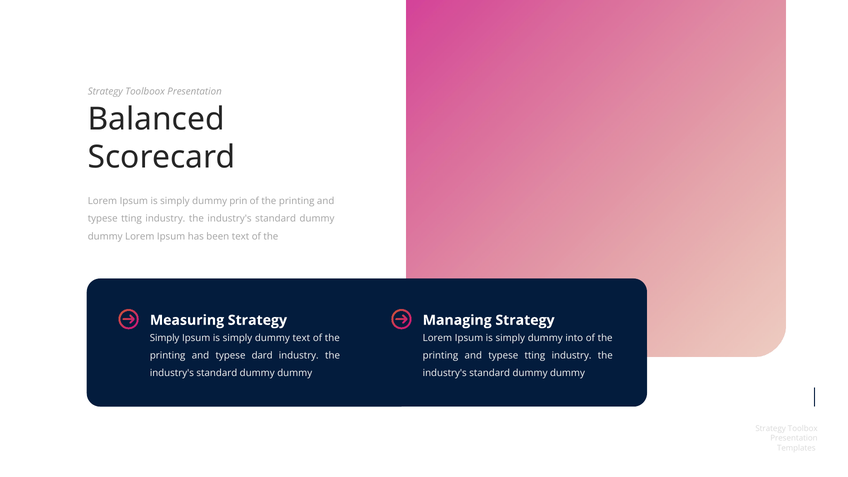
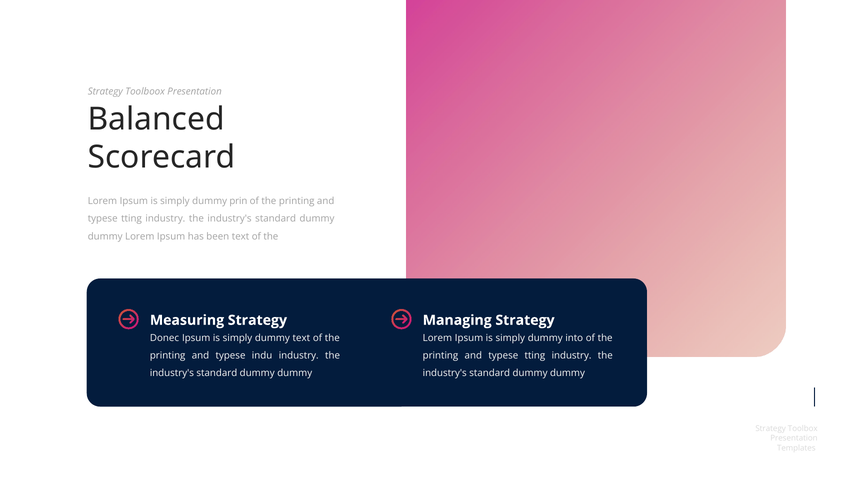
Simply: Simply -> Donec (165, 338)
dard: dard -> indu (262, 356)
